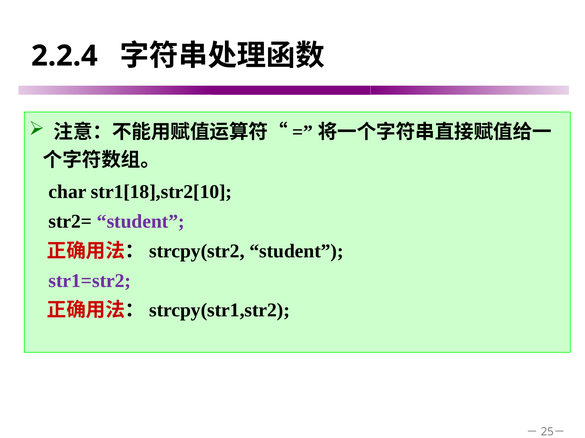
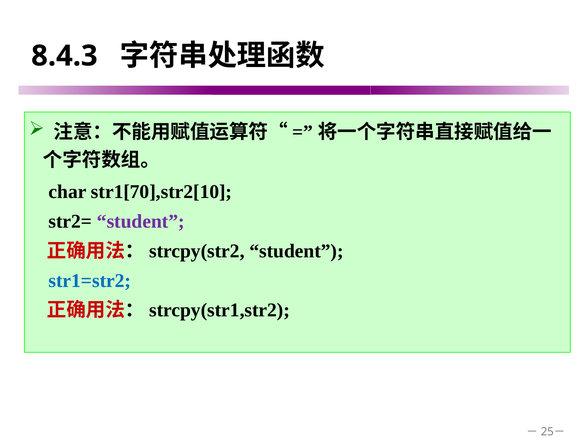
2.2.4: 2.2.4 -> 8.4.3 (64, 56)
str1[18],str2[10: str1[18],str2[10 -> str1[70],str2[10 (162, 192)
str1=str2 colour: purple -> blue (90, 281)
